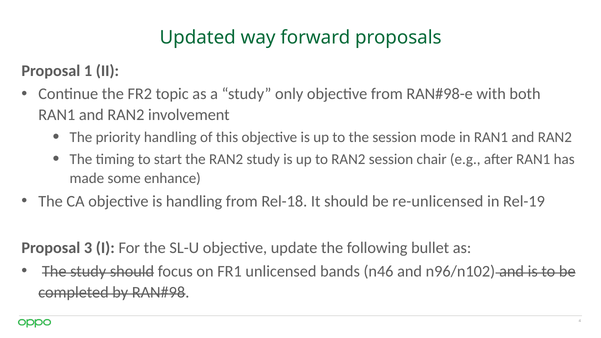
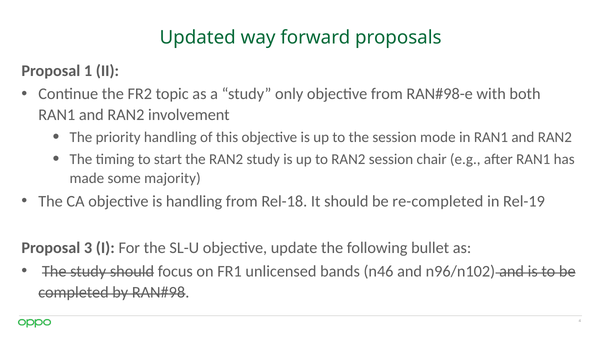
enhance: enhance -> majority (172, 178)
re-unlicensed: re-unlicensed -> re-completed (438, 201)
